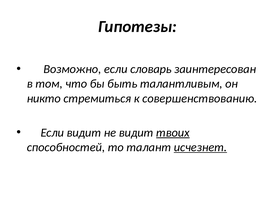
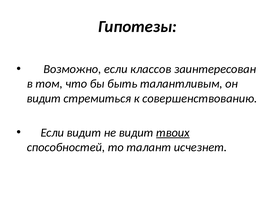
словарь: словарь -> классов (151, 69)
никто: никто -> видит (44, 99)
исчезнет underline: present -> none (200, 147)
